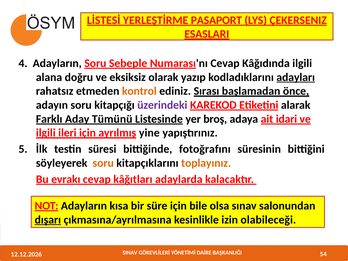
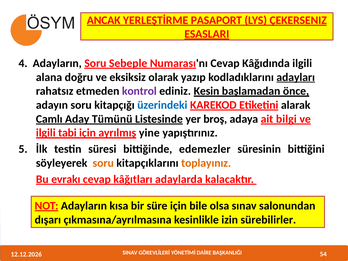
LİSTESİ: LİSTESİ -> ANCAK (104, 20)
kontrol colour: orange -> purple (139, 91)
Sırası: Sırası -> Kesin (206, 91)
üzerindeki colour: purple -> blue (162, 105)
Farklı: Farklı -> Camlı (49, 119)
idari: idari -> bilgi (286, 119)
ileri: ileri -> tabi (67, 133)
fotoğrafını: fotoğrafını -> edemezler (205, 149)
dışarı underline: present -> none (48, 220)
olabileceği: olabileceği -> sürebilirler (268, 220)
